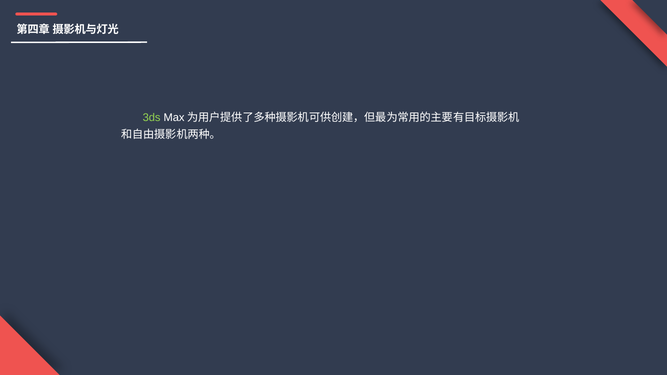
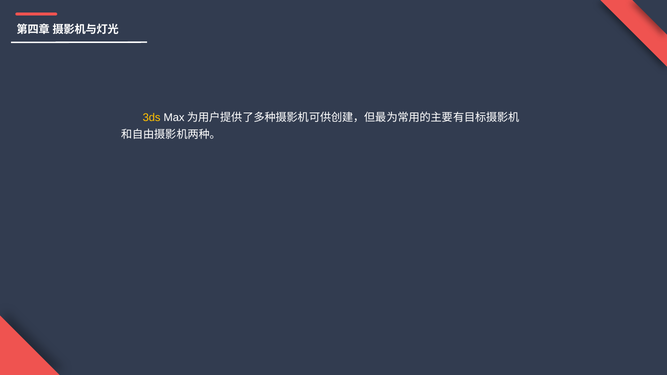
3ds colour: light green -> yellow (152, 117)
